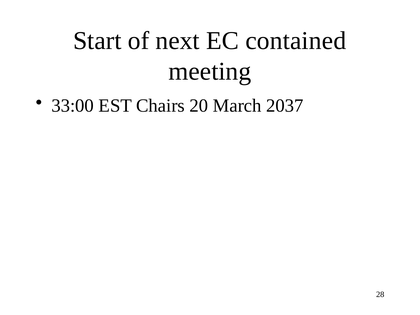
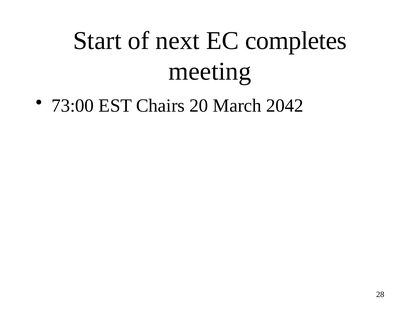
contained: contained -> completes (296, 41)
33:00: 33:00 -> 73:00 (73, 106)
2037: 2037 -> 2042 (285, 106)
